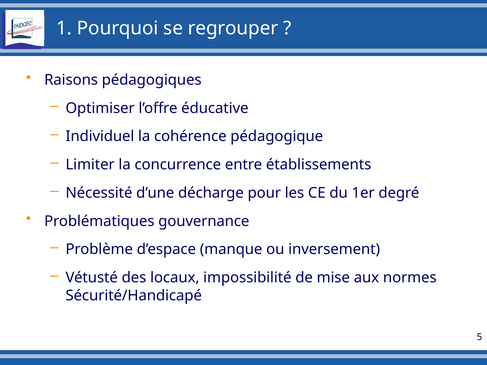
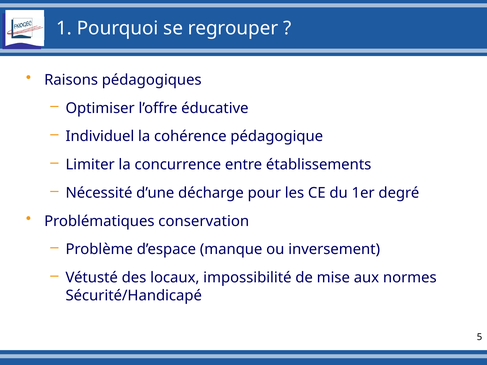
gouvernance: gouvernance -> conservation (204, 221)
